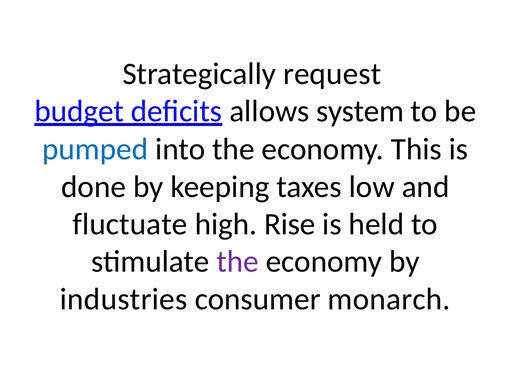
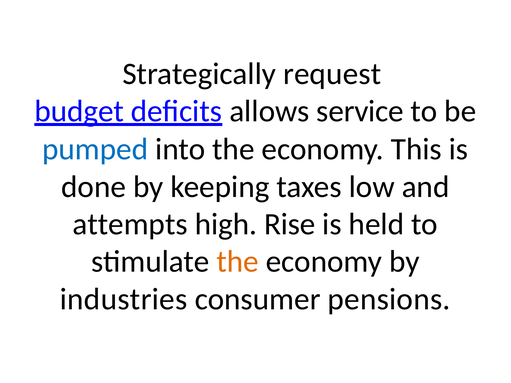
system: system -> service (360, 111)
fluctuate: fluctuate -> attempts (130, 224)
the colour: purple -> orange (238, 262)
monarch: monarch -> pensions (389, 299)
